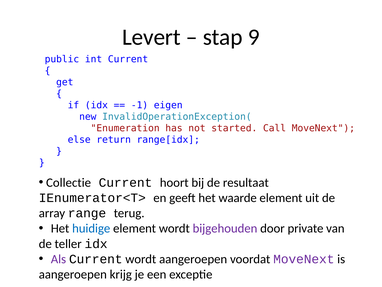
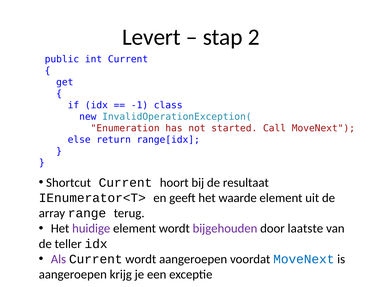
9: 9 -> 2 (254, 37)
eigen: eigen -> class (168, 105)
Collectie: Collectie -> Shortcut (69, 182)
huidige colour: blue -> purple (91, 228)
private: private -> laatste (305, 228)
MoveNext colour: purple -> blue (304, 259)
